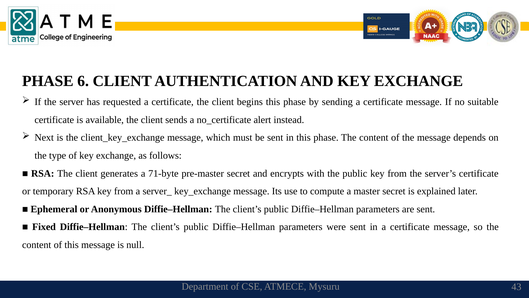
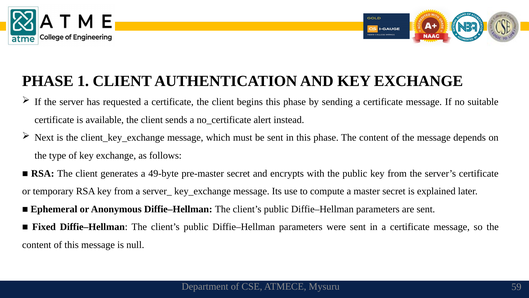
6: 6 -> 1 (83, 81)
71-byte: 71-byte -> 49-byte (163, 173)
43: 43 -> 59 (516, 286)
